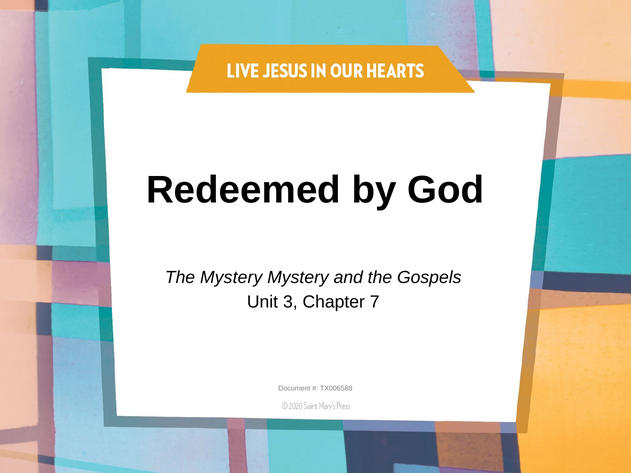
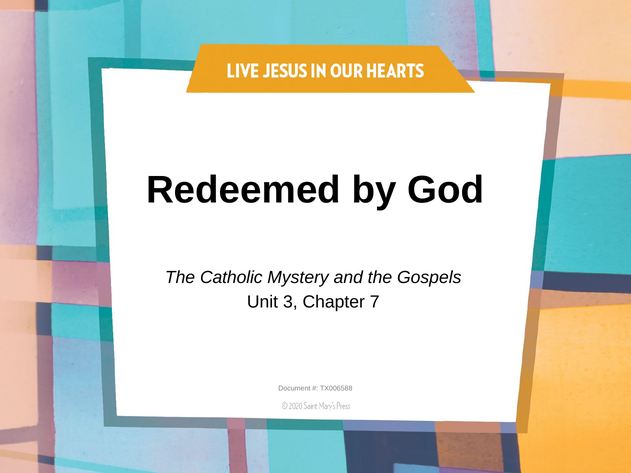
The Mystery: Mystery -> Catholic (231, 278)
